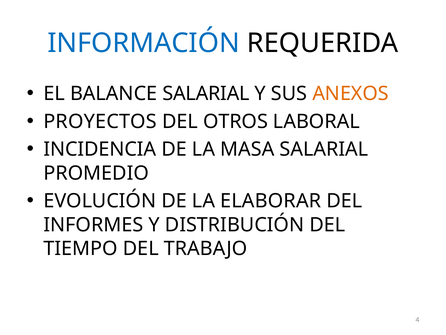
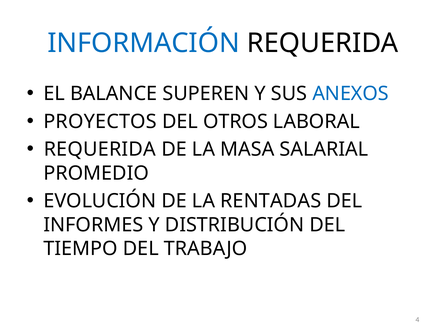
BALANCE SALARIAL: SALARIAL -> SUPEREN (206, 94)
ANEXOS colour: orange -> blue (351, 94)
INCIDENCIA: INCIDENCIA -> REQUERIDA (100, 149)
ELABORAR: ELABORAR -> RENTADAS (271, 201)
